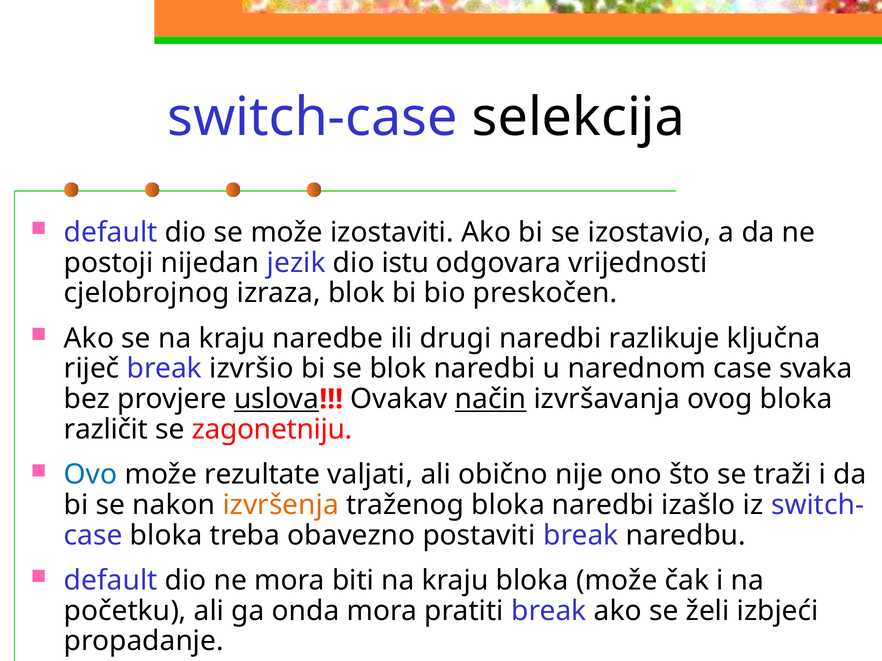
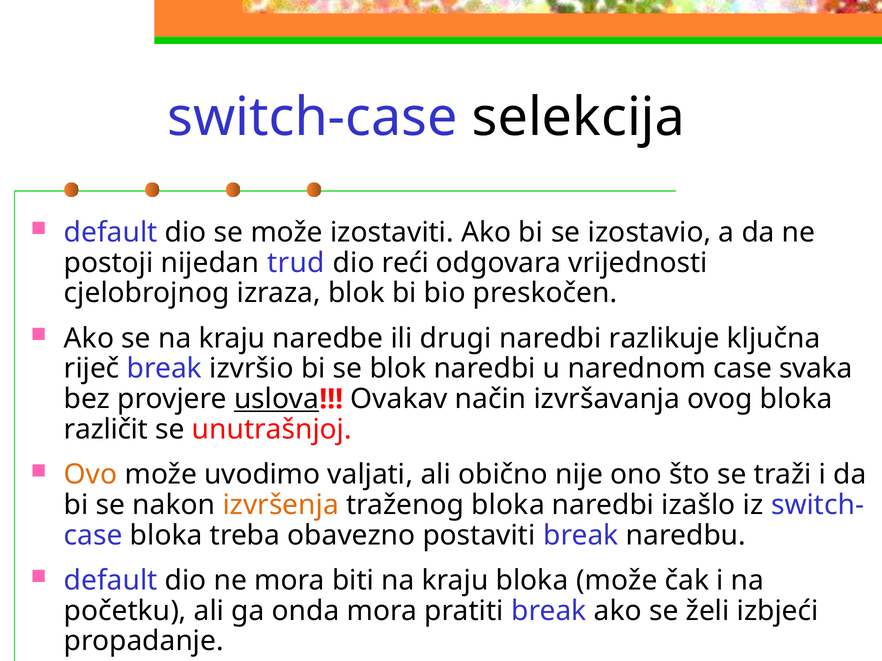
jezik: jezik -> trud (296, 263)
istu: istu -> reći (405, 263)
način underline: present -> none (491, 399)
zagonetniju: zagonetniju -> unutrašnjoj (272, 430)
Ovo colour: blue -> orange (91, 475)
rezultate: rezultate -> uvodimo (262, 475)
